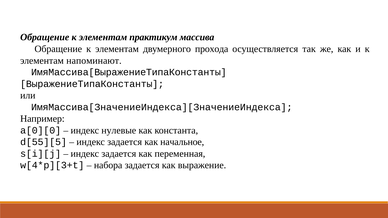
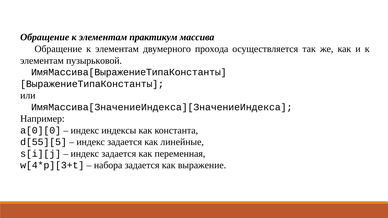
напоминают: напоминают -> пузырьковой (94, 61)
нулевые: нулевые -> индексы (119, 130)
начальное: начальное -> линейные (182, 142)
